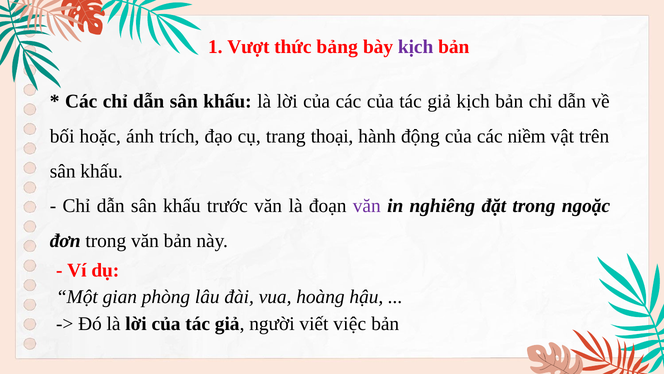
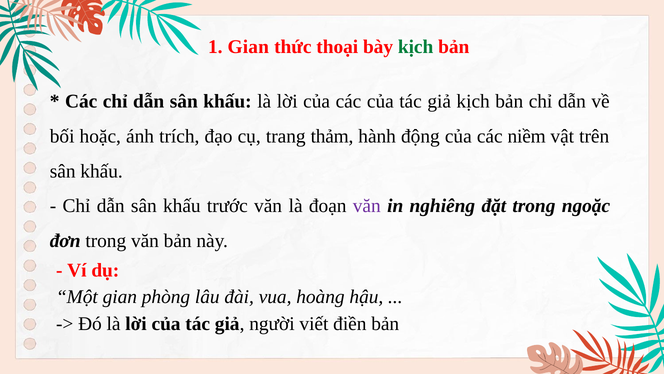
1 Vượt: Vượt -> Gian (248, 47)
bảng: bảng -> thoại (337, 47)
kịch colour: purple -> green (416, 47)
thoại: thoại -> thảm (332, 136)
việc: việc -> điền (350, 323)
